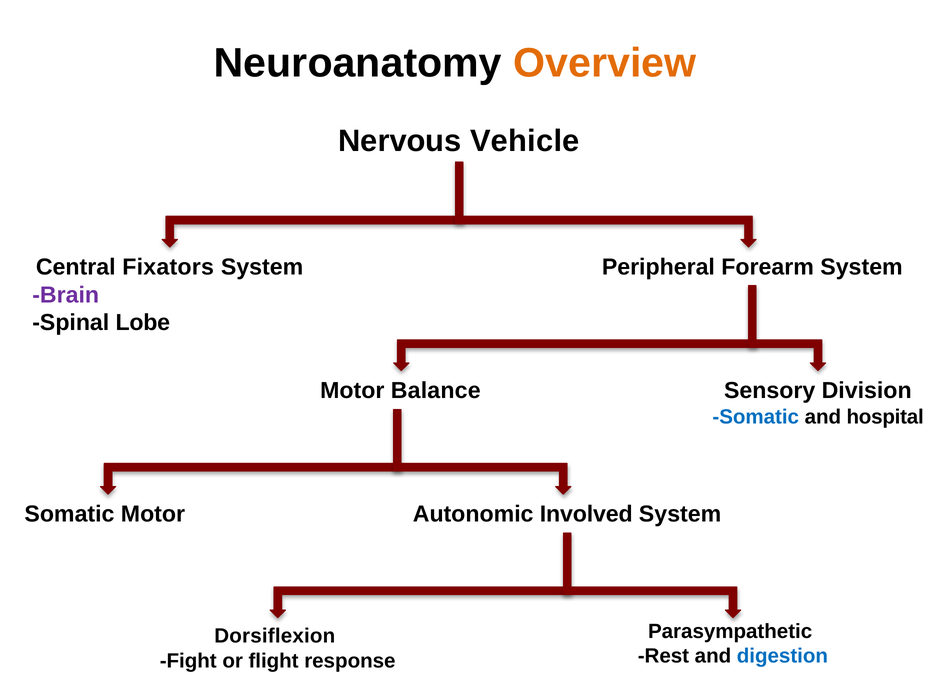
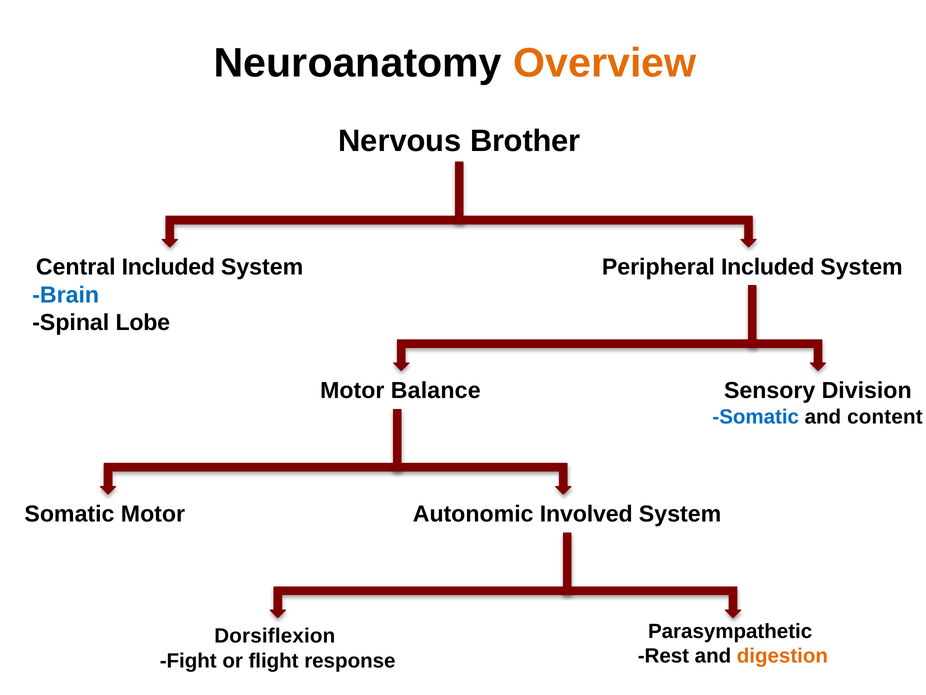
Vehicle: Vehicle -> Brother (525, 141)
Central Fixators: Fixators -> Included (168, 267)
Peripheral Forearm: Forearm -> Included (768, 267)
Brain colour: purple -> blue (66, 295)
hospital: hospital -> content (885, 417)
digestion colour: blue -> orange (782, 655)
